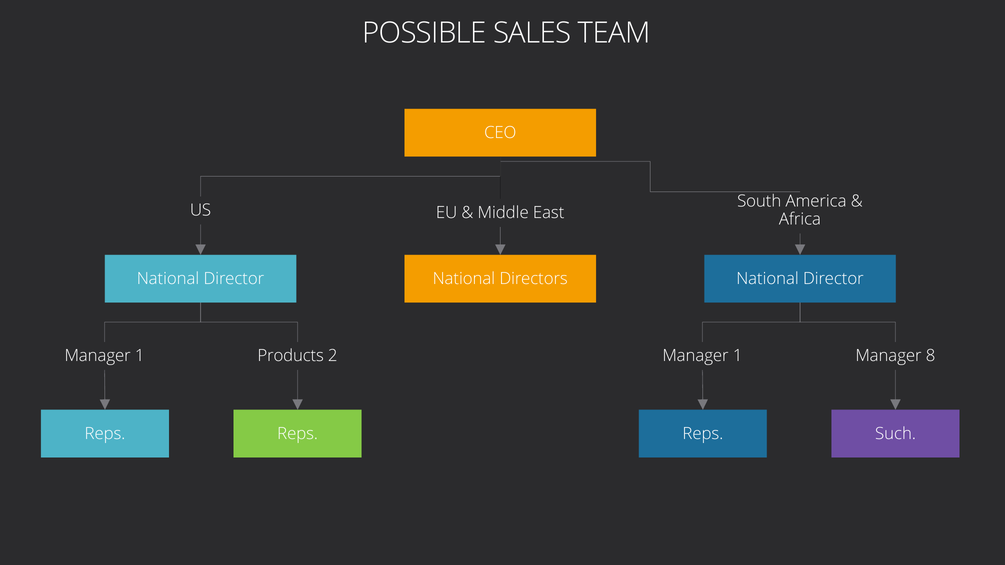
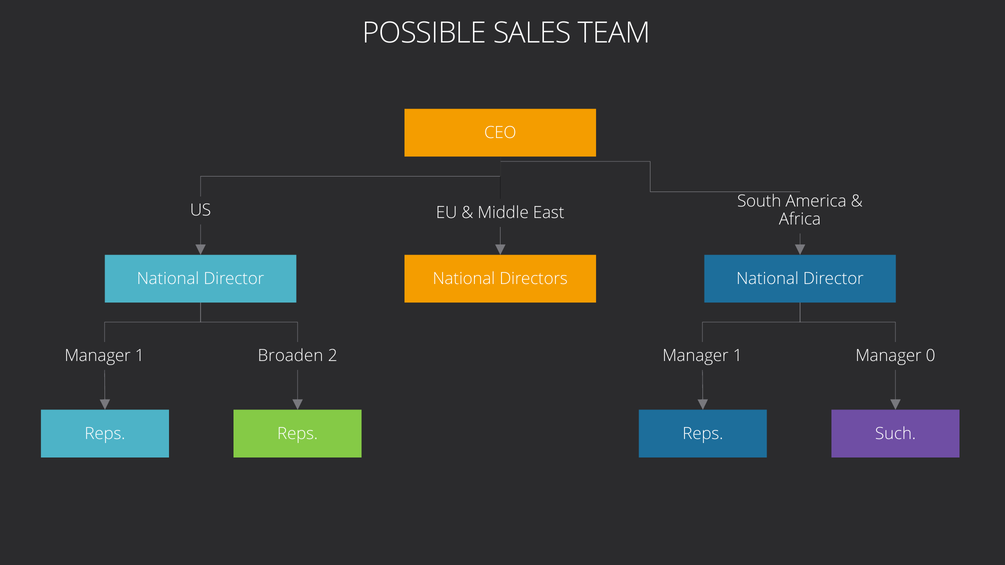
Products: Products -> Broaden (291, 356)
8: 8 -> 0 (931, 356)
